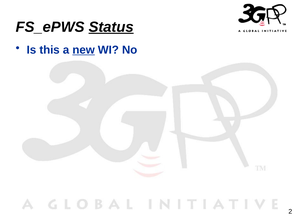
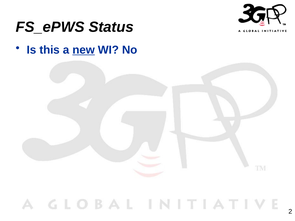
Status underline: present -> none (111, 27)
